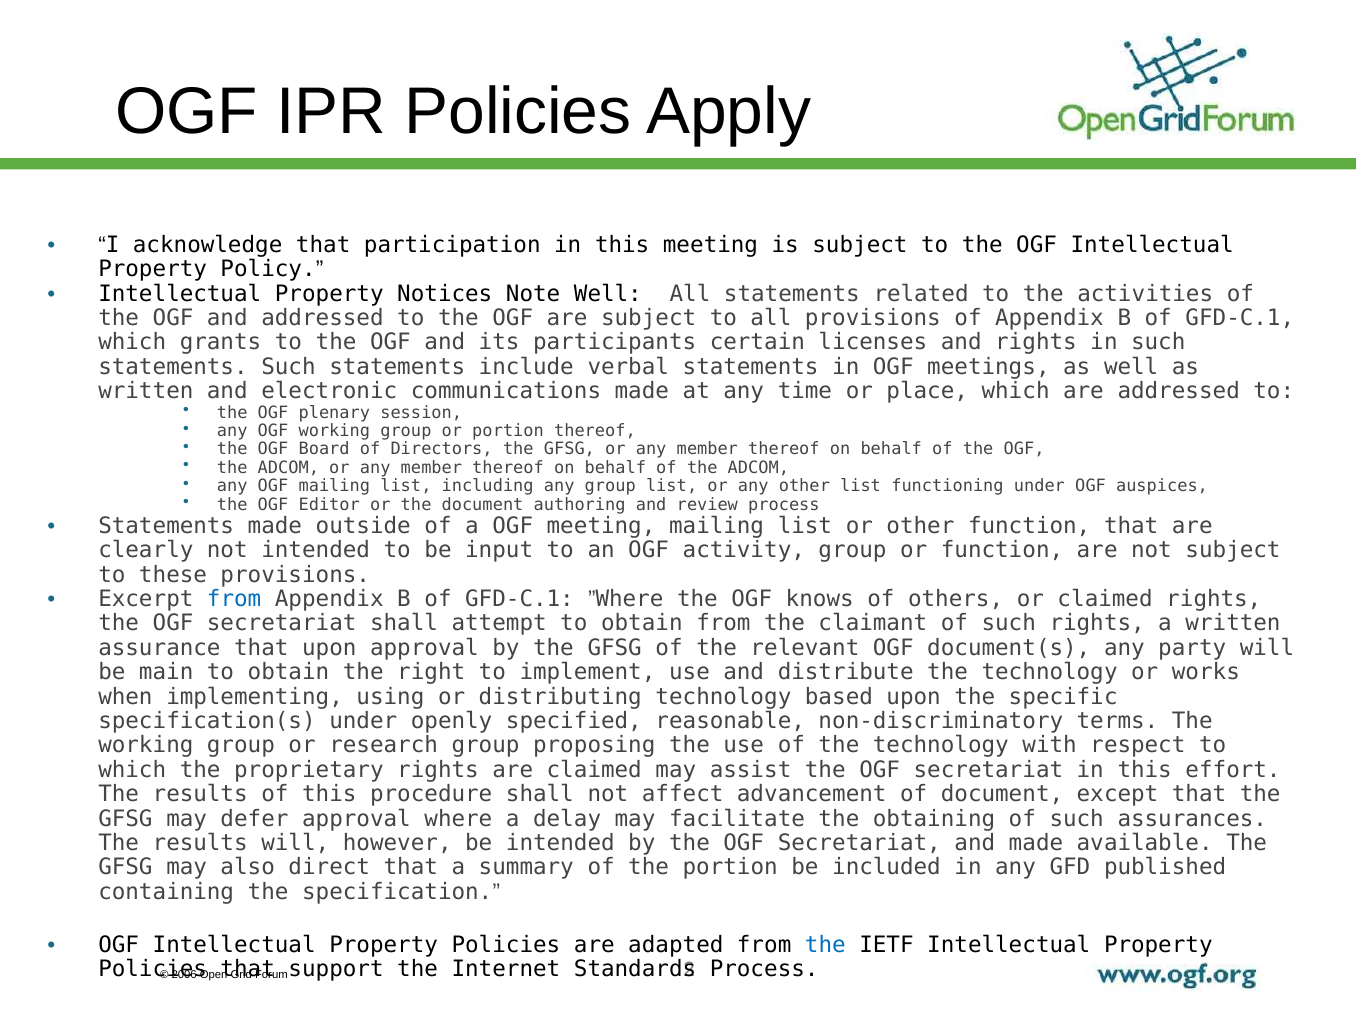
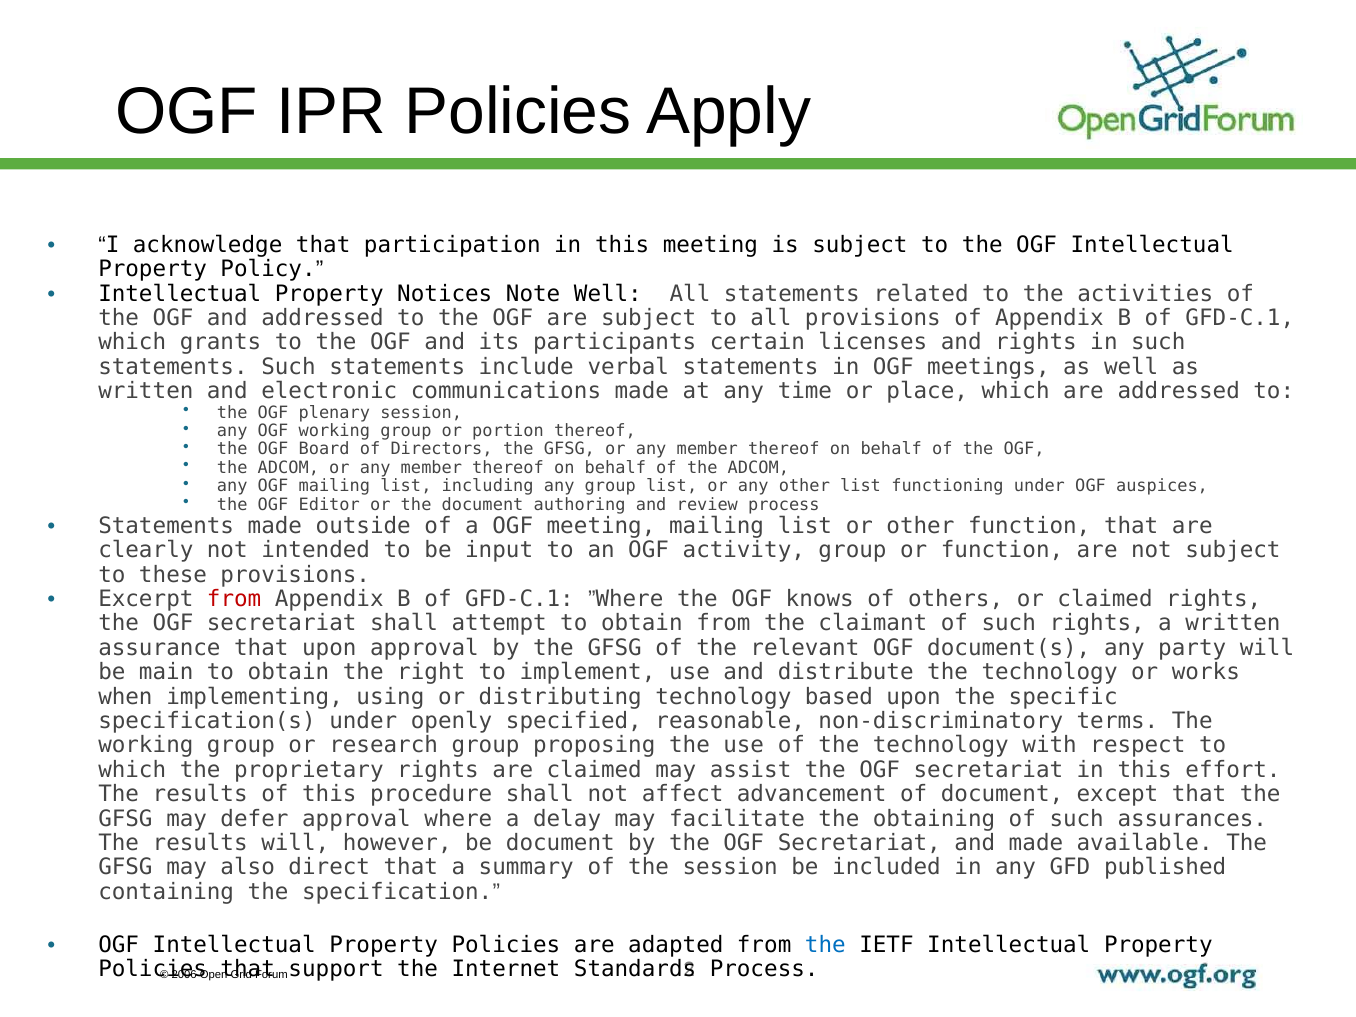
from colour: blue -> red (234, 599)
be intended: intended -> document (560, 843)
the portion: portion -> session (730, 867)
